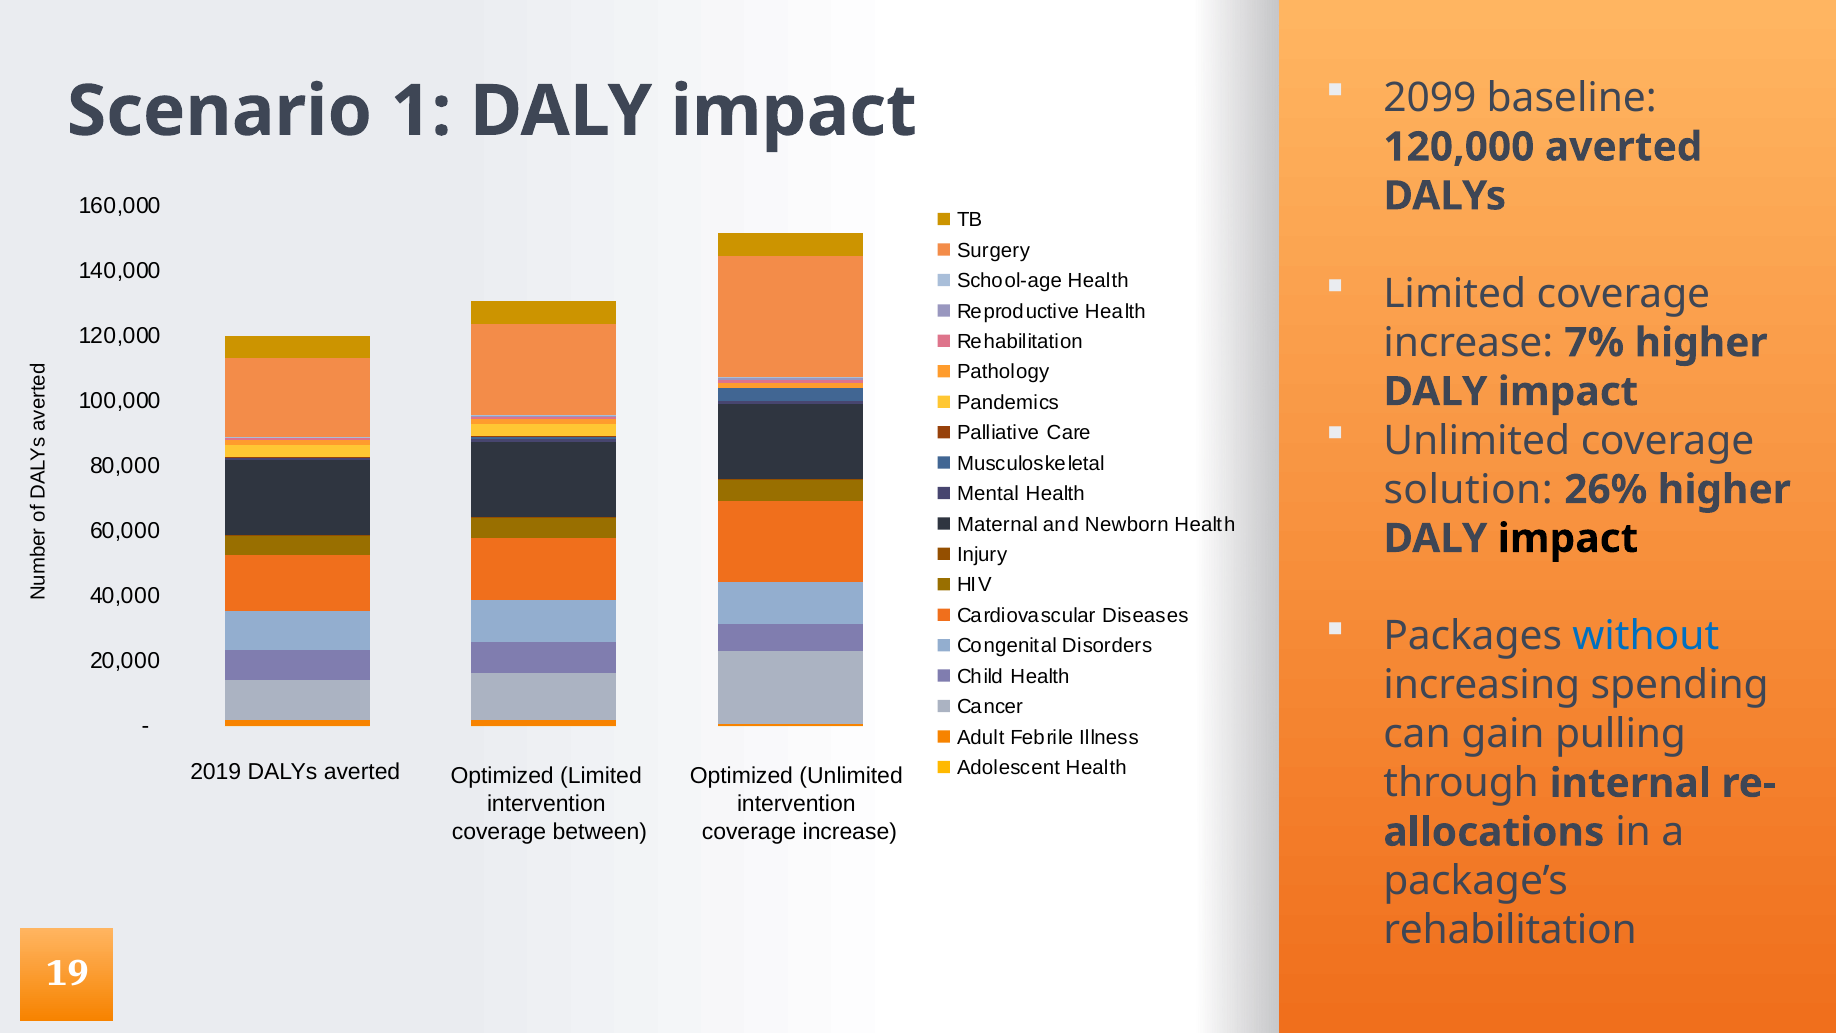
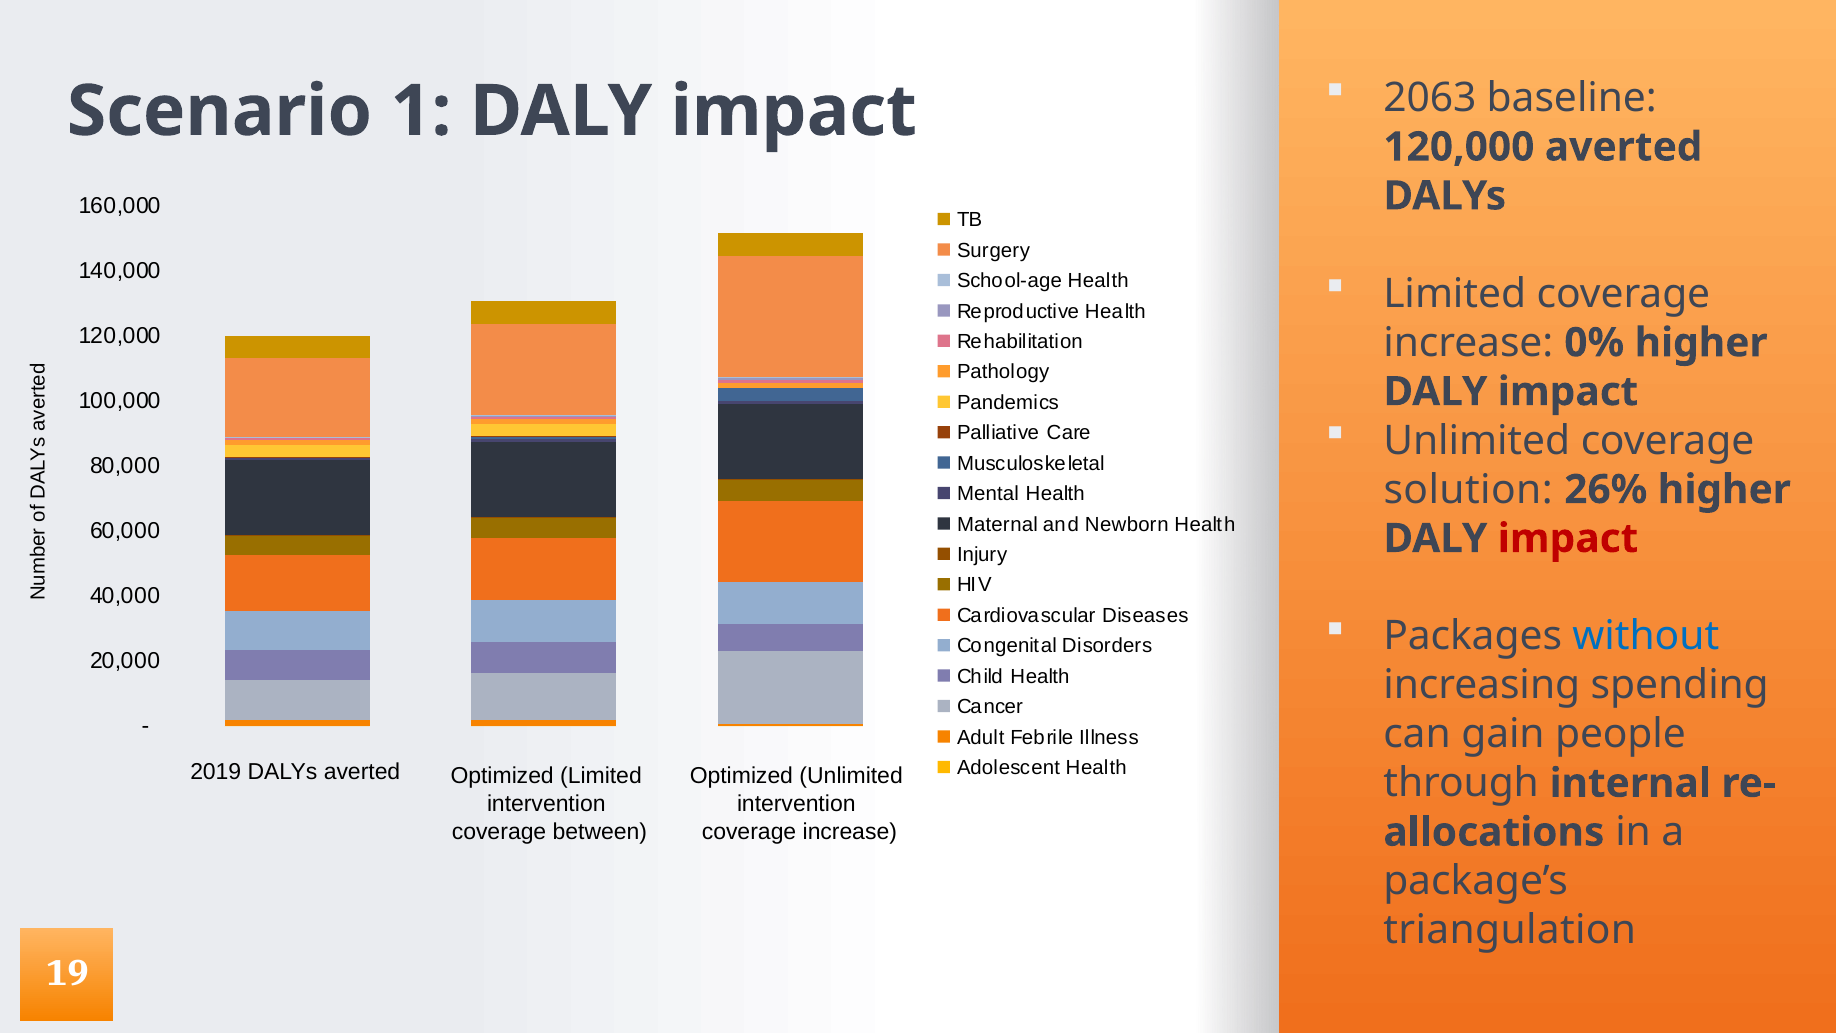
2099: 2099 -> 2063 (1430, 98)
7%: 7% -> 0% (1594, 343)
impact colour: black -> red (1568, 539)
pulling: pulling -> people (1620, 734)
rehabilitation: rehabilitation -> triangulation (1510, 930)
